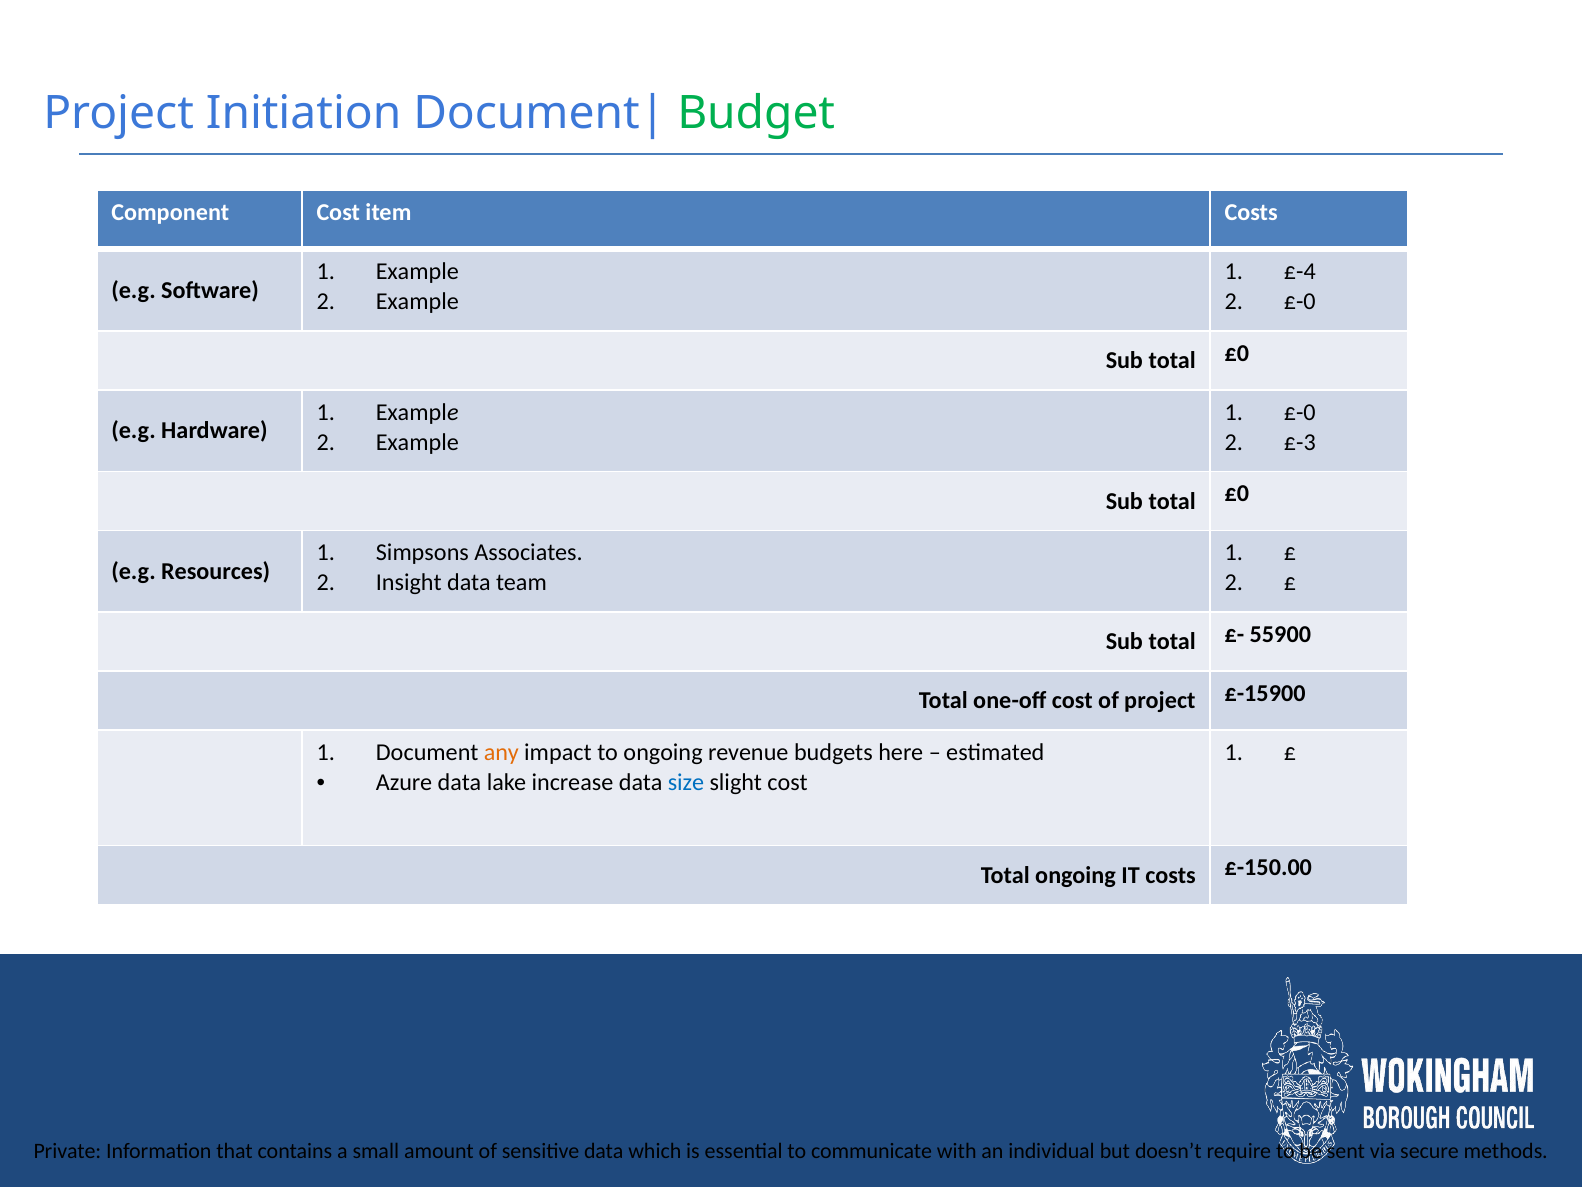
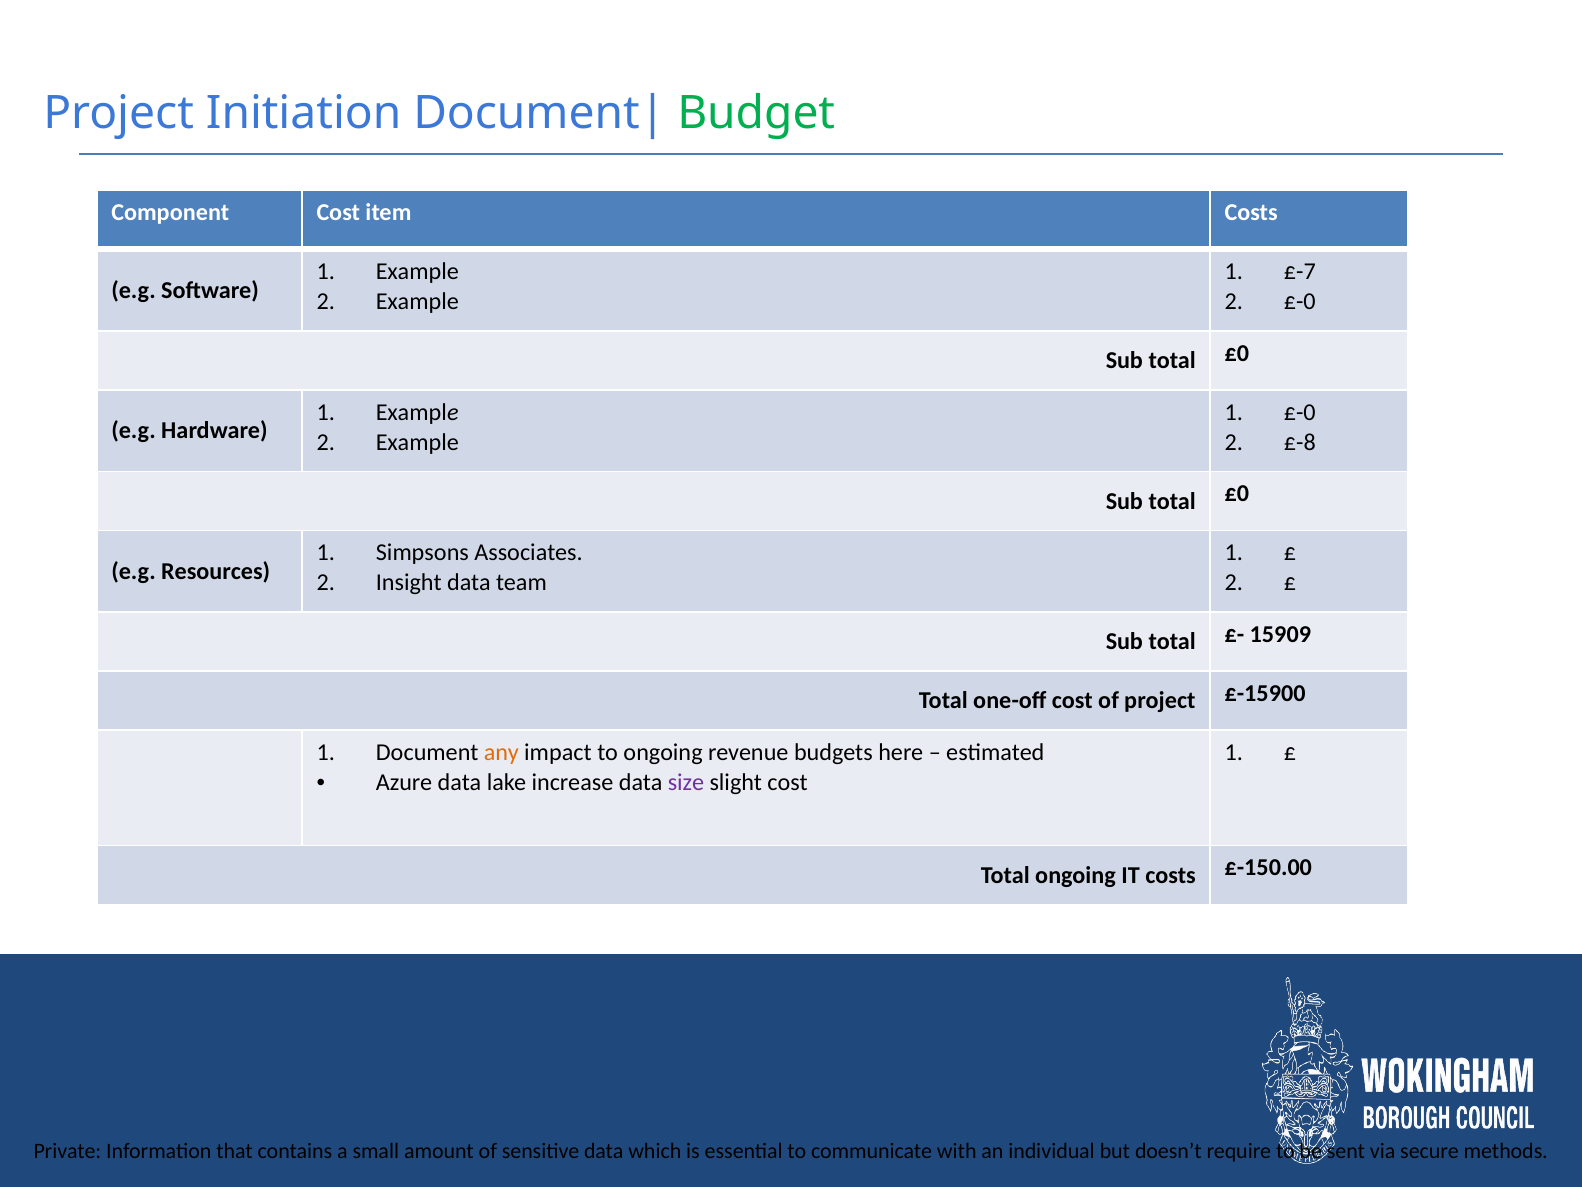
£-4: £-4 -> £-7 (1300, 271)
£-3: £-3 -> £-8 (1300, 442)
55900: 55900 -> 15909 (1280, 634)
size colour: blue -> purple (686, 782)
